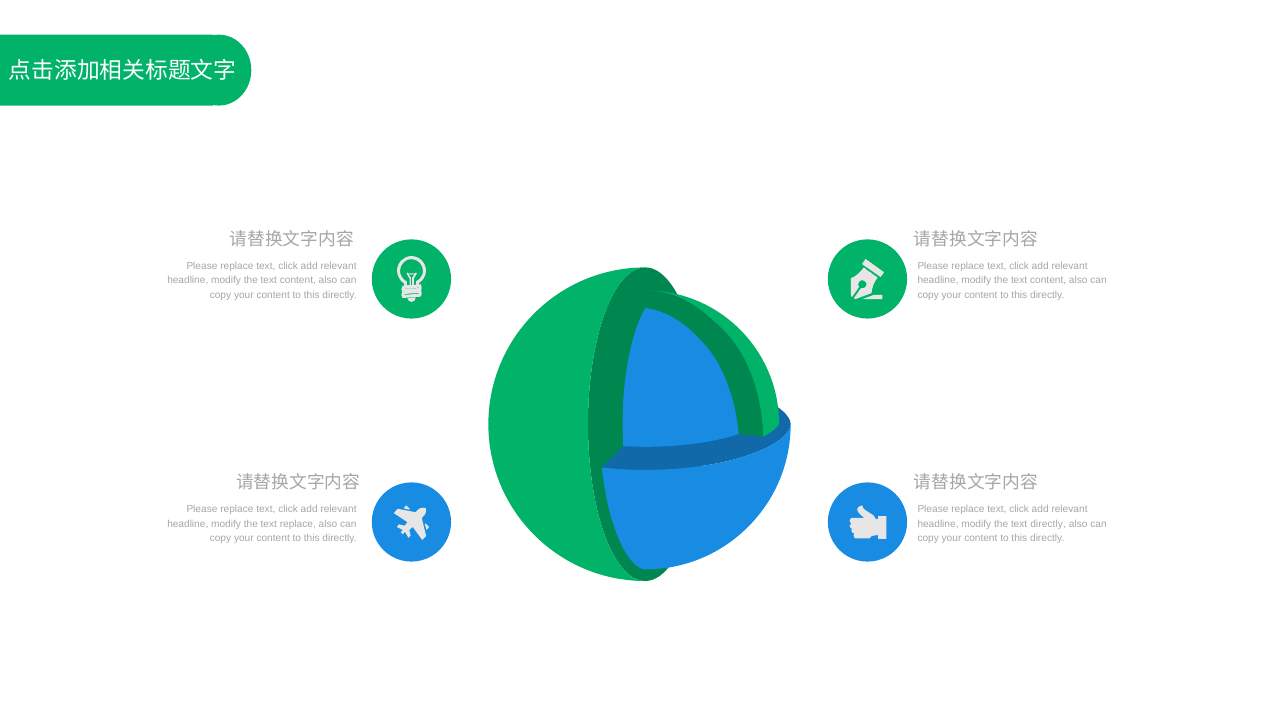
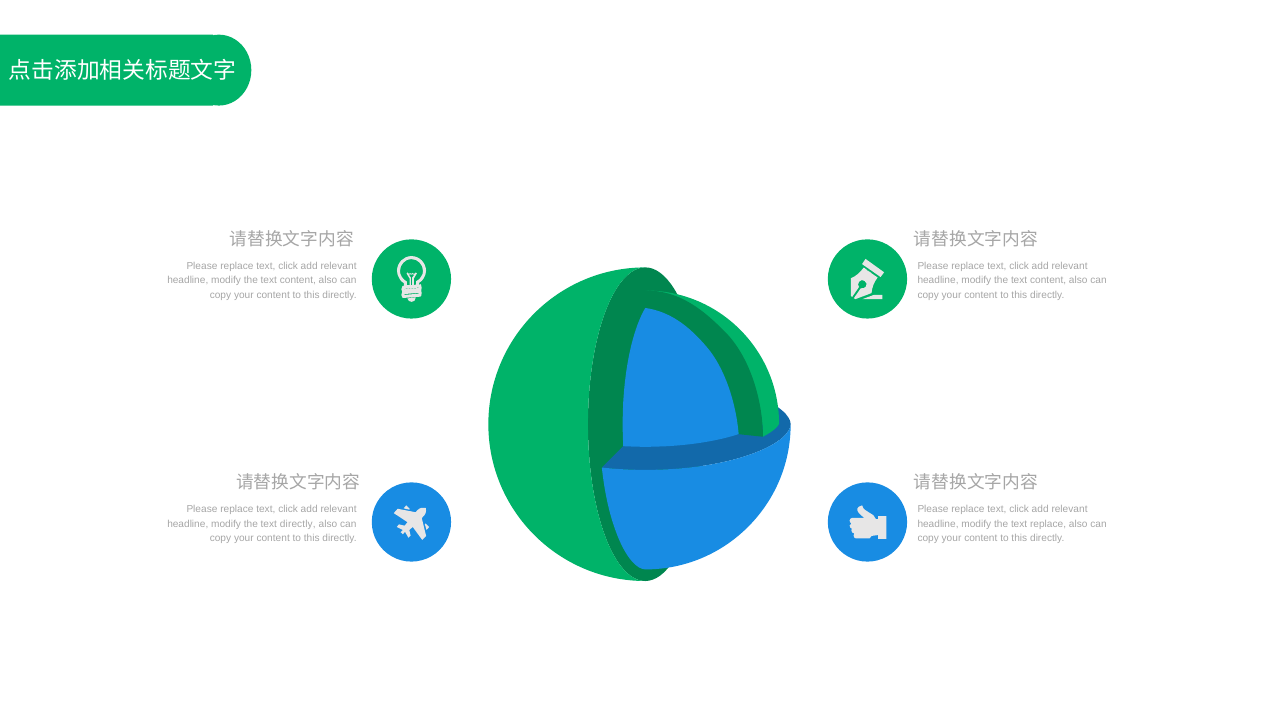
text replace: replace -> directly (298, 524)
text directly: directly -> replace (1048, 524)
